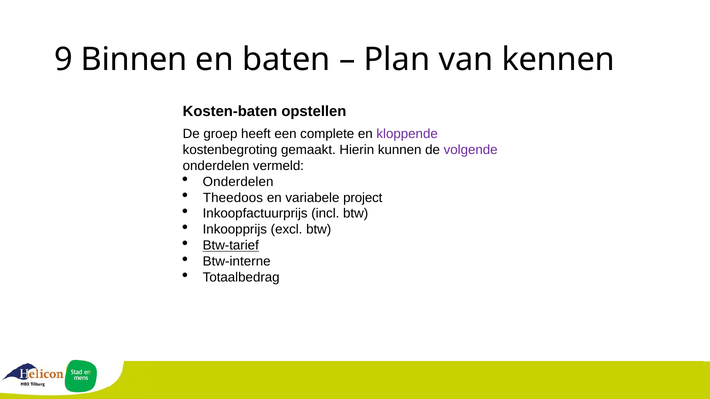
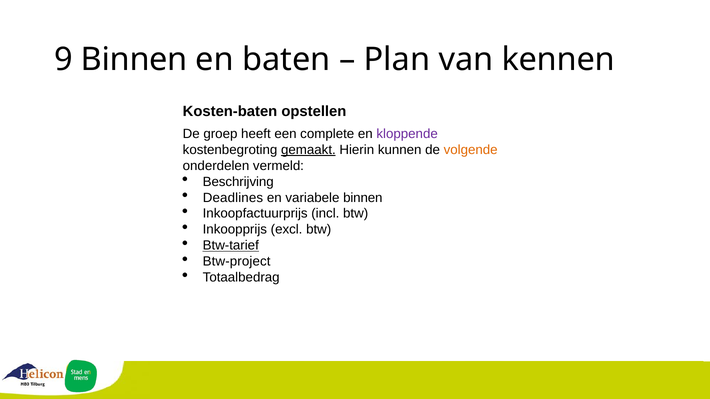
gemaakt underline: none -> present (308, 150)
volgende colour: purple -> orange (471, 150)
Onderdelen: Onderdelen -> Beschrijving (238, 182)
Theedoos: Theedoos -> Deadlines (233, 198)
variabele project: project -> binnen (363, 198)
Btw-interne: Btw-interne -> Btw-project (237, 262)
